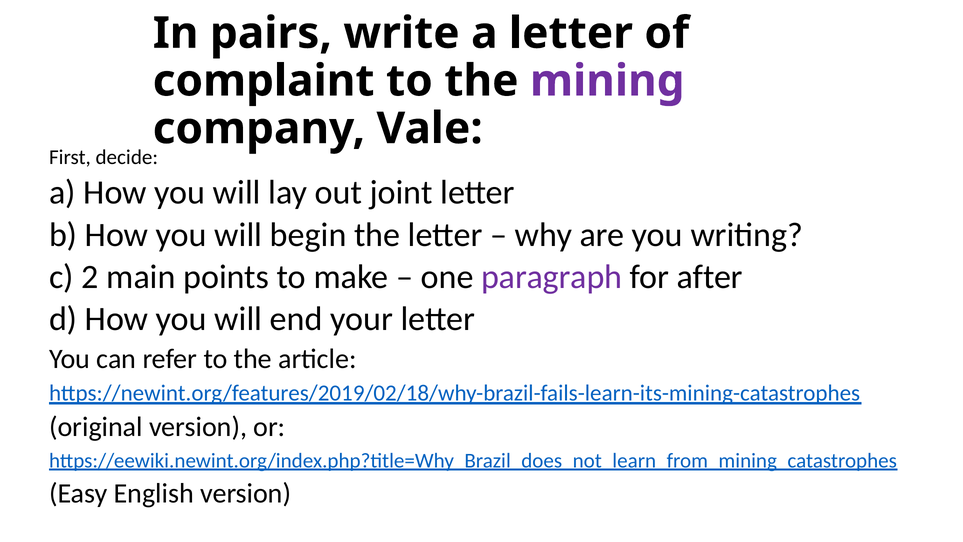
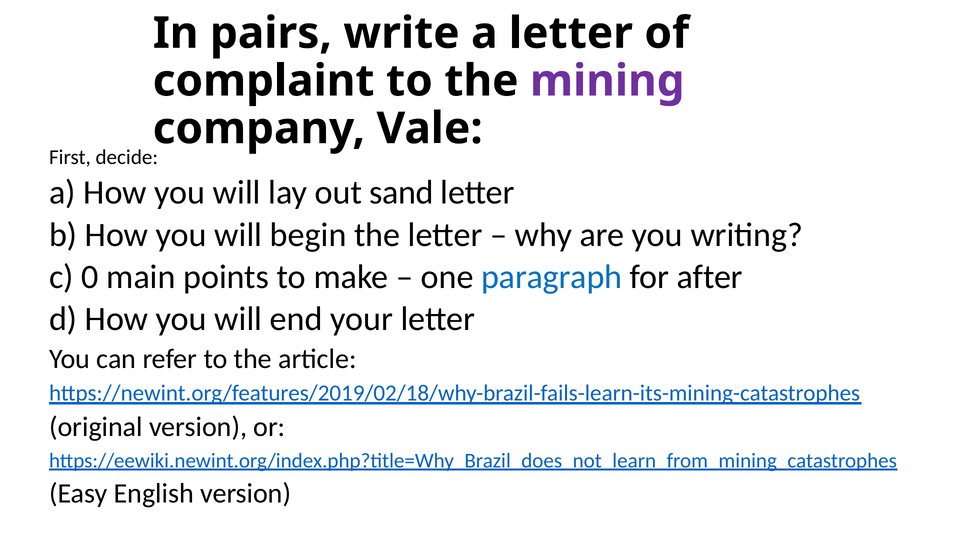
joint: joint -> sand (401, 193)
2: 2 -> 0 (90, 277)
paragraph colour: purple -> blue (552, 277)
